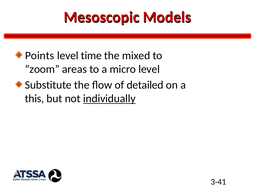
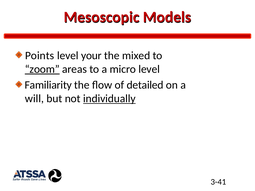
time: time -> your (91, 56)
zoom underline: none -> present (42, 69)
Substitute: Substitute -> Familiarity (48, 85)
this: this -> will (34, 99)
